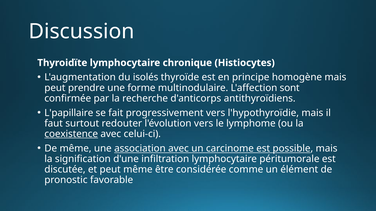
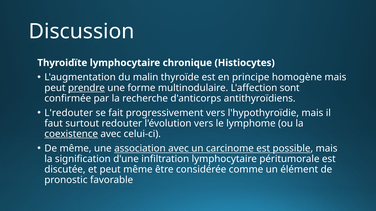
isolés: isolés -> malin (146, 77)
prendre underline: none -> present (86, 88)
L'papillaire: L'papillaire -> L'redouter (69, 113)
